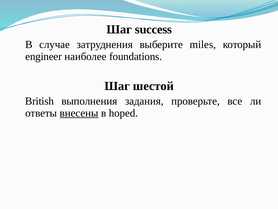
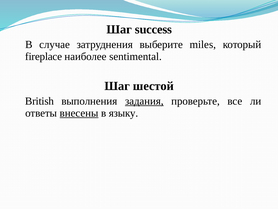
engineer: engineer -> fireplace (44, 56)
foundations: foundations -> sentimental (136, 56)
задания underline: none -> present (144, 101)
hoped: hoped -> языку (123, 113)
